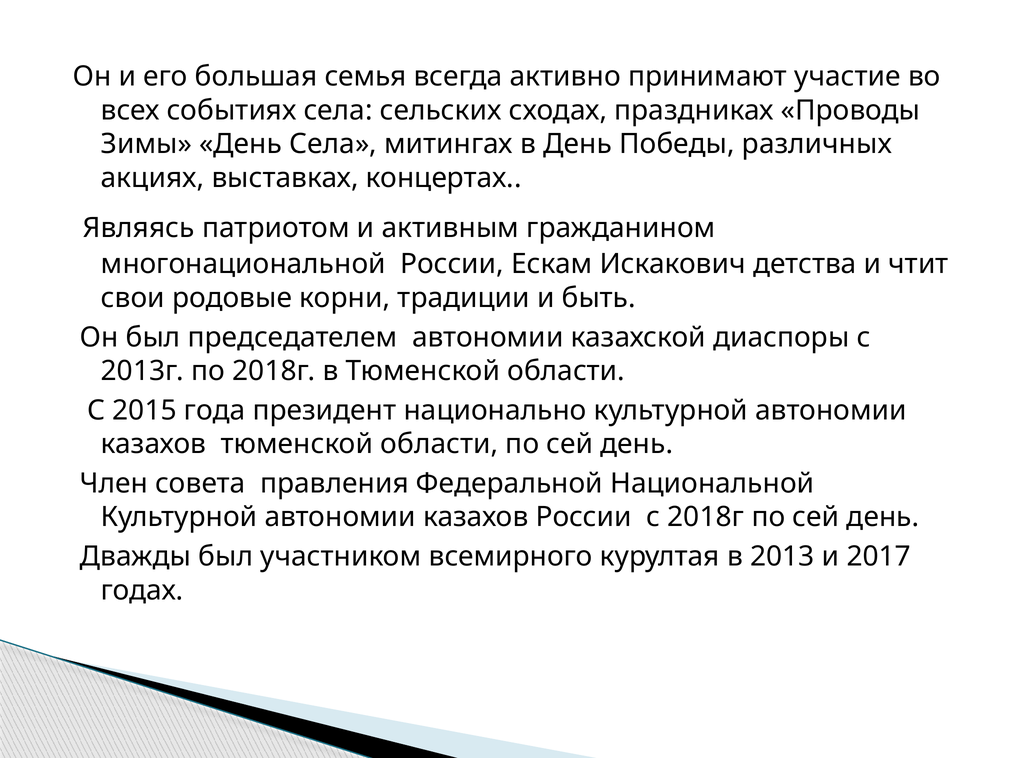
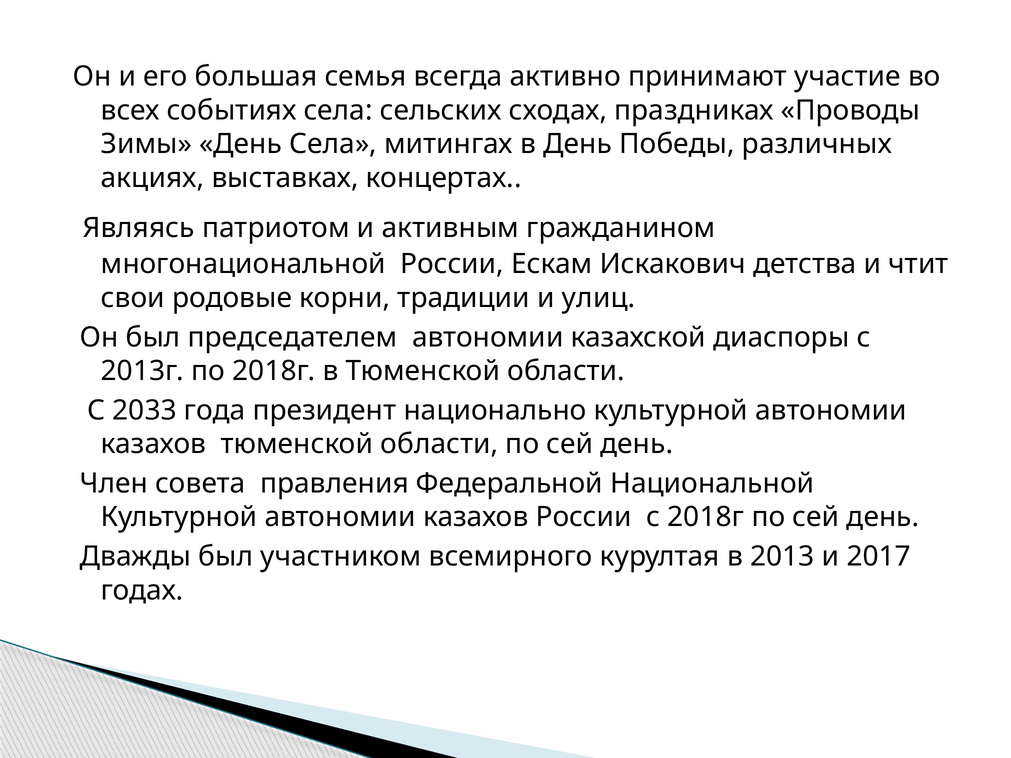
быть: быть -> улиц (599, 298)
2015: 2015 -> 2033 (145, 410)
